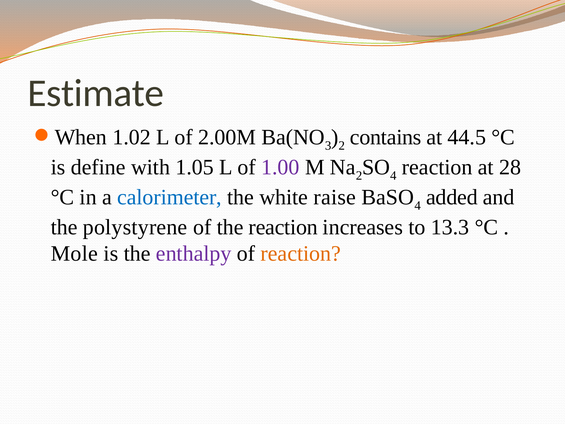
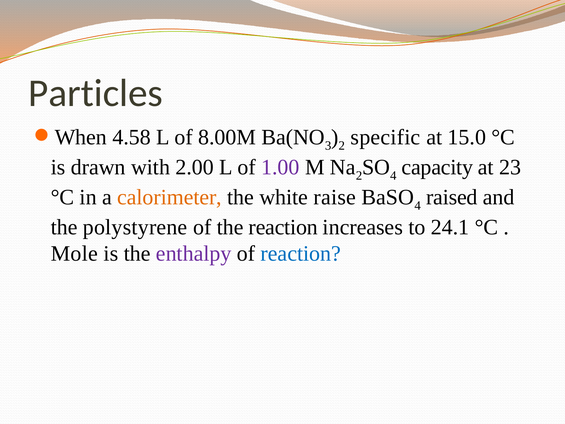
Estimate: Estimate -> Particles (96, 93)
1.02: 1.02 -> 4.58 (132, 137)
2.00M: 2.00M -> 8.00M (227, 137)
contains: contains -> specific (385, 137)
44.5: 44.5 -> 15.0 (467, 137)
define: define -> drawn (98, 167)
1.05: 1.05 -> 2.00 (195, 167)
reaction: reaction -> capacity (437, 167)
28: 28 -> 23 (510, 167)
calorimeter colour: blue -> orange (170, 197)
added: added -> raised (452, 197)
13.3: 13.3 -> 24.1 (450, 227)
reaction colour: orange -> blue (301, 253)
